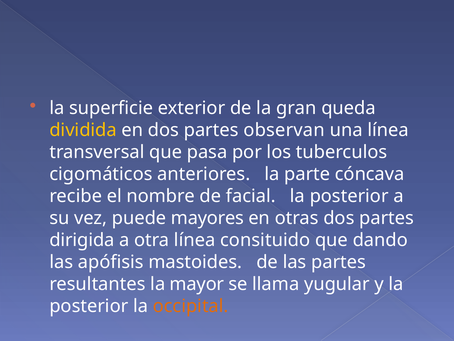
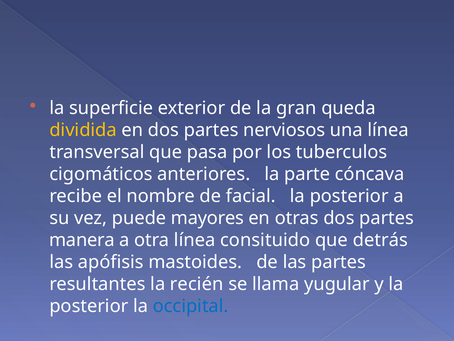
observan: observan -> nerviosos (284, 130)
dirigida: dirigida -> manera (82, 240)
dando: dando -> detrás (380, 240)
mayor: mayor -> recién (197, 284)
occipital colour: orange -> blue (191, 306)
